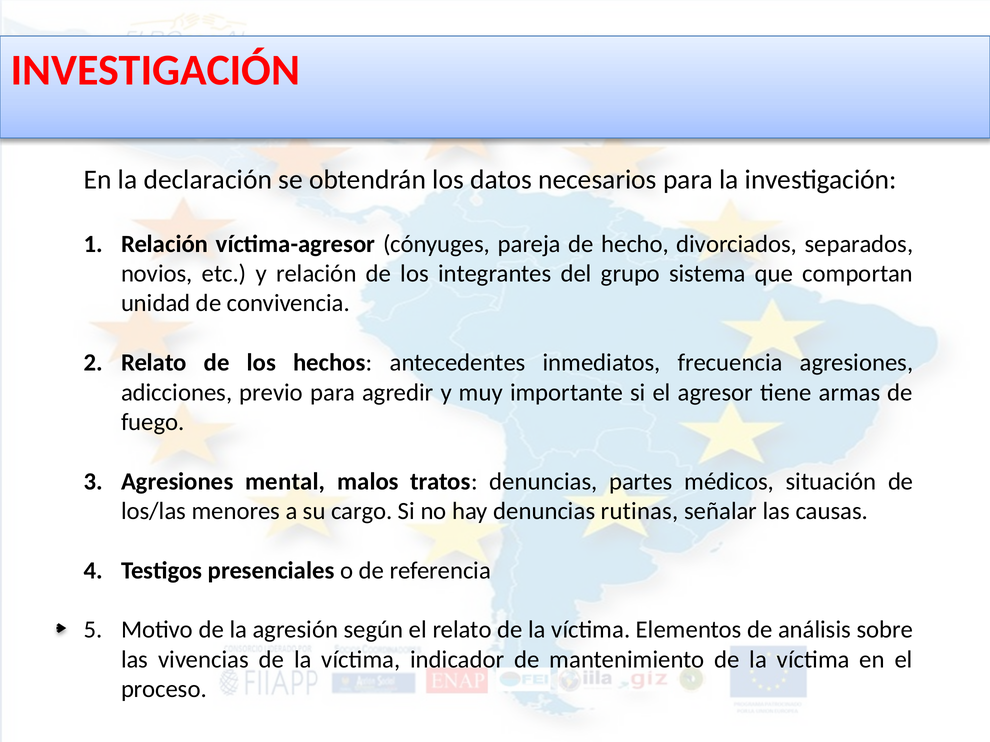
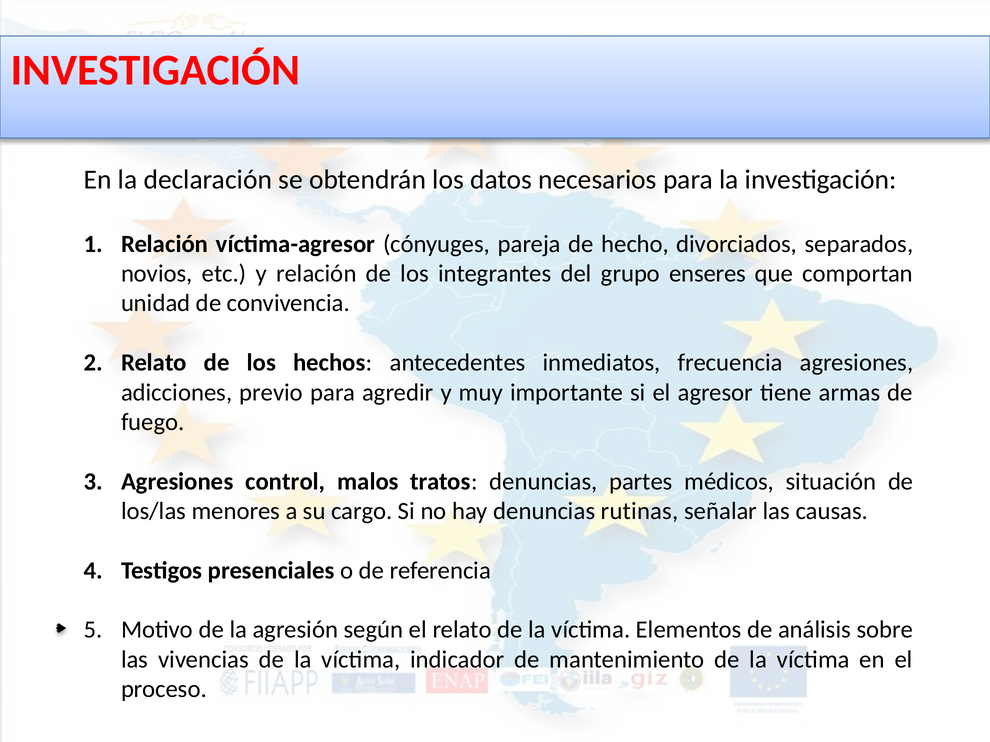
sistema: sistema -> enseres (708, 274)
mental: mental -> control (285, 482)
